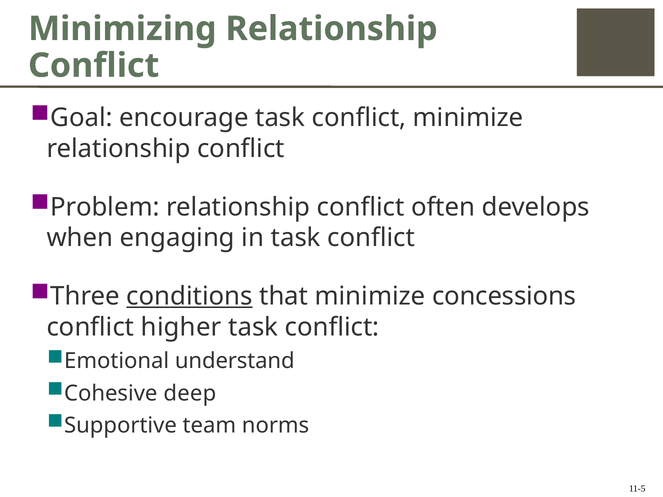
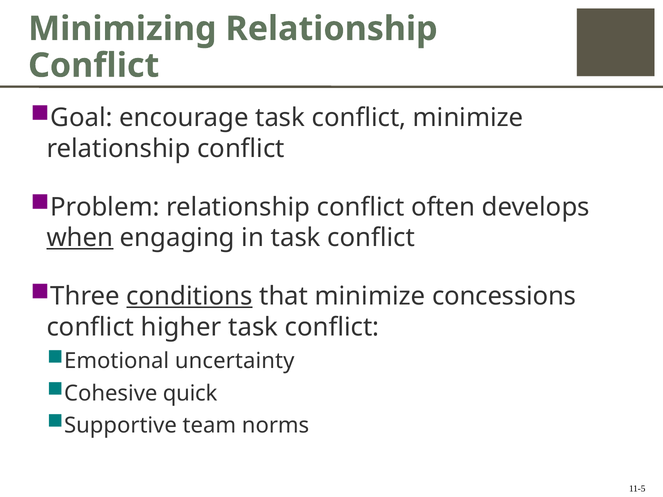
when underline: none -> present (80, 238)
understand: understand -> uncertainty (235, 361)
deep: deep -> quick (190, 393)
